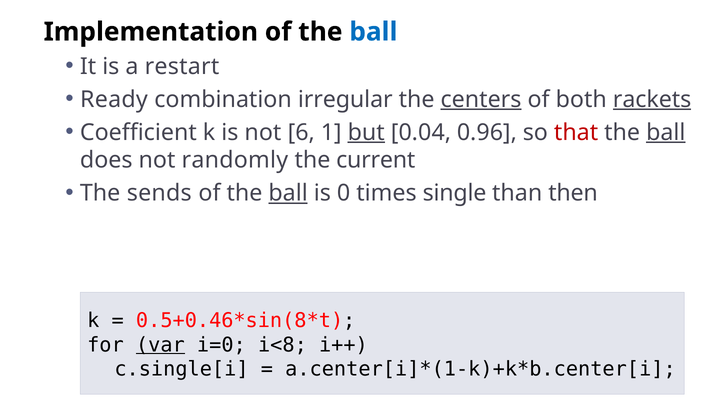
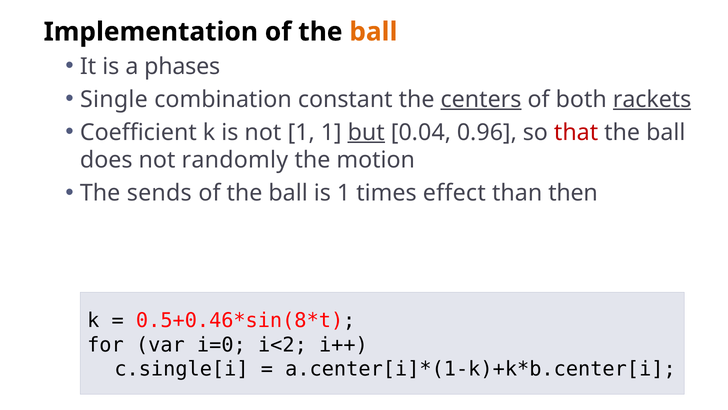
ball colour: blue -> orange (373, 32)
restart: restart -> phases (182, 66)
Ready: Ready -> Single (114, 99)
irregular: irregular -> constant (345, 99)
not 6: 6 -> 1 (301, 132)
ball underline: present -> none (666, 132)
current: current -> motion (376, 160)
ball underline: present -> none (288, 193)
is 0: 0 -> 1 (344, 193)
single: single -> effect (454, 193)
var underline: present -> none (160, 344)
i<8: i<8 -> i<2 (282, 344)
